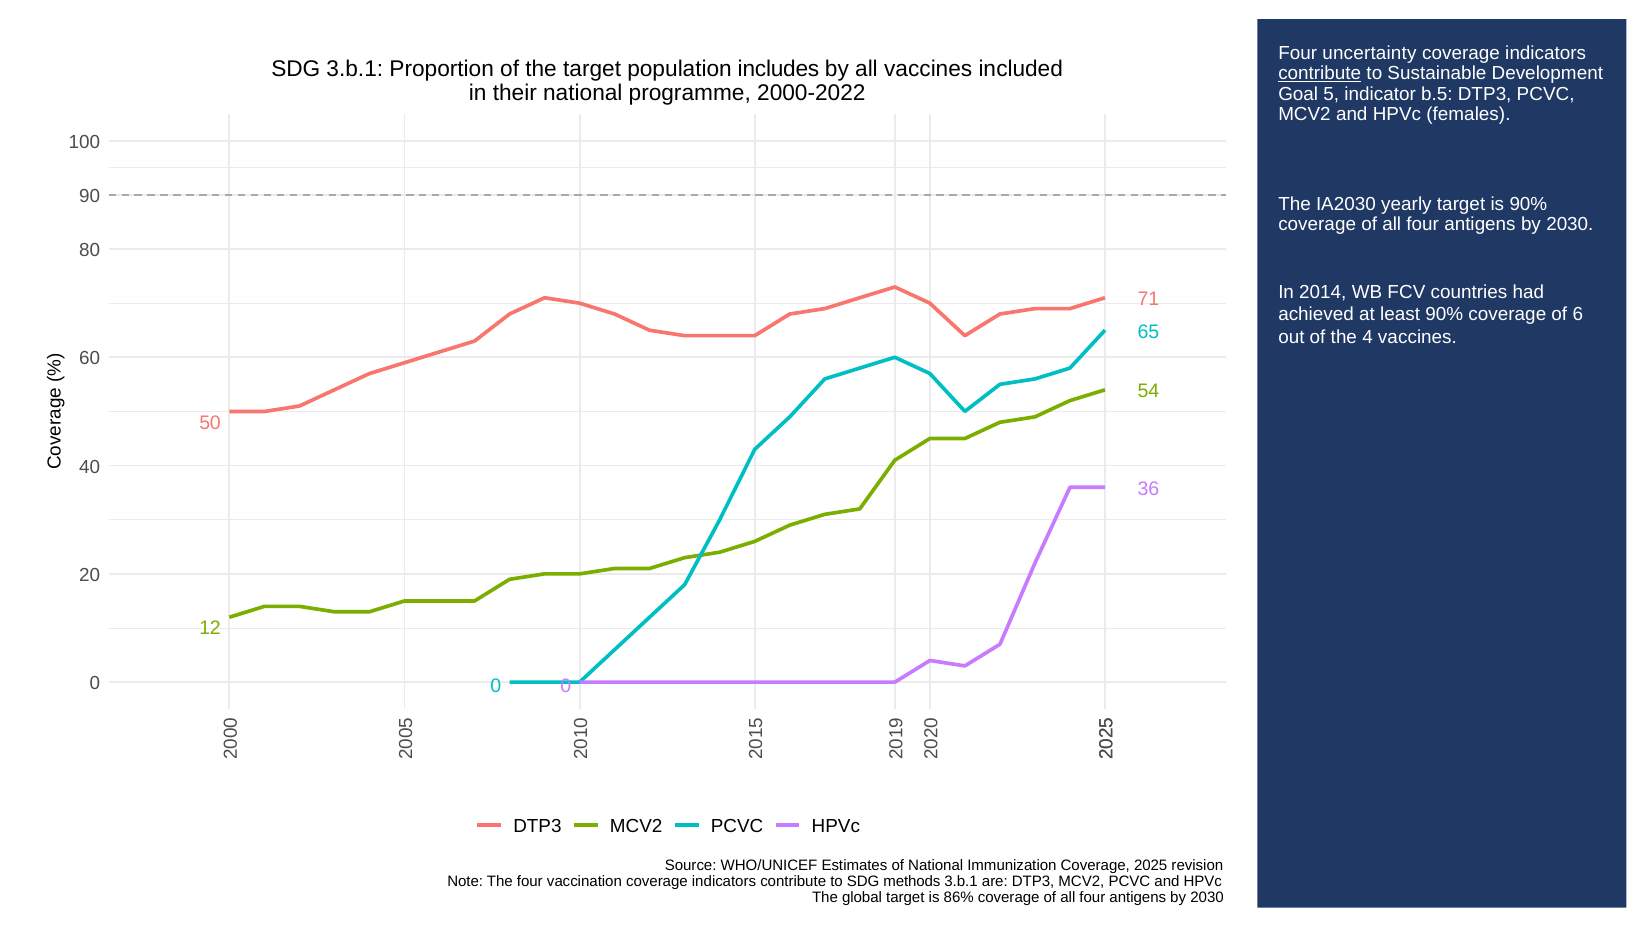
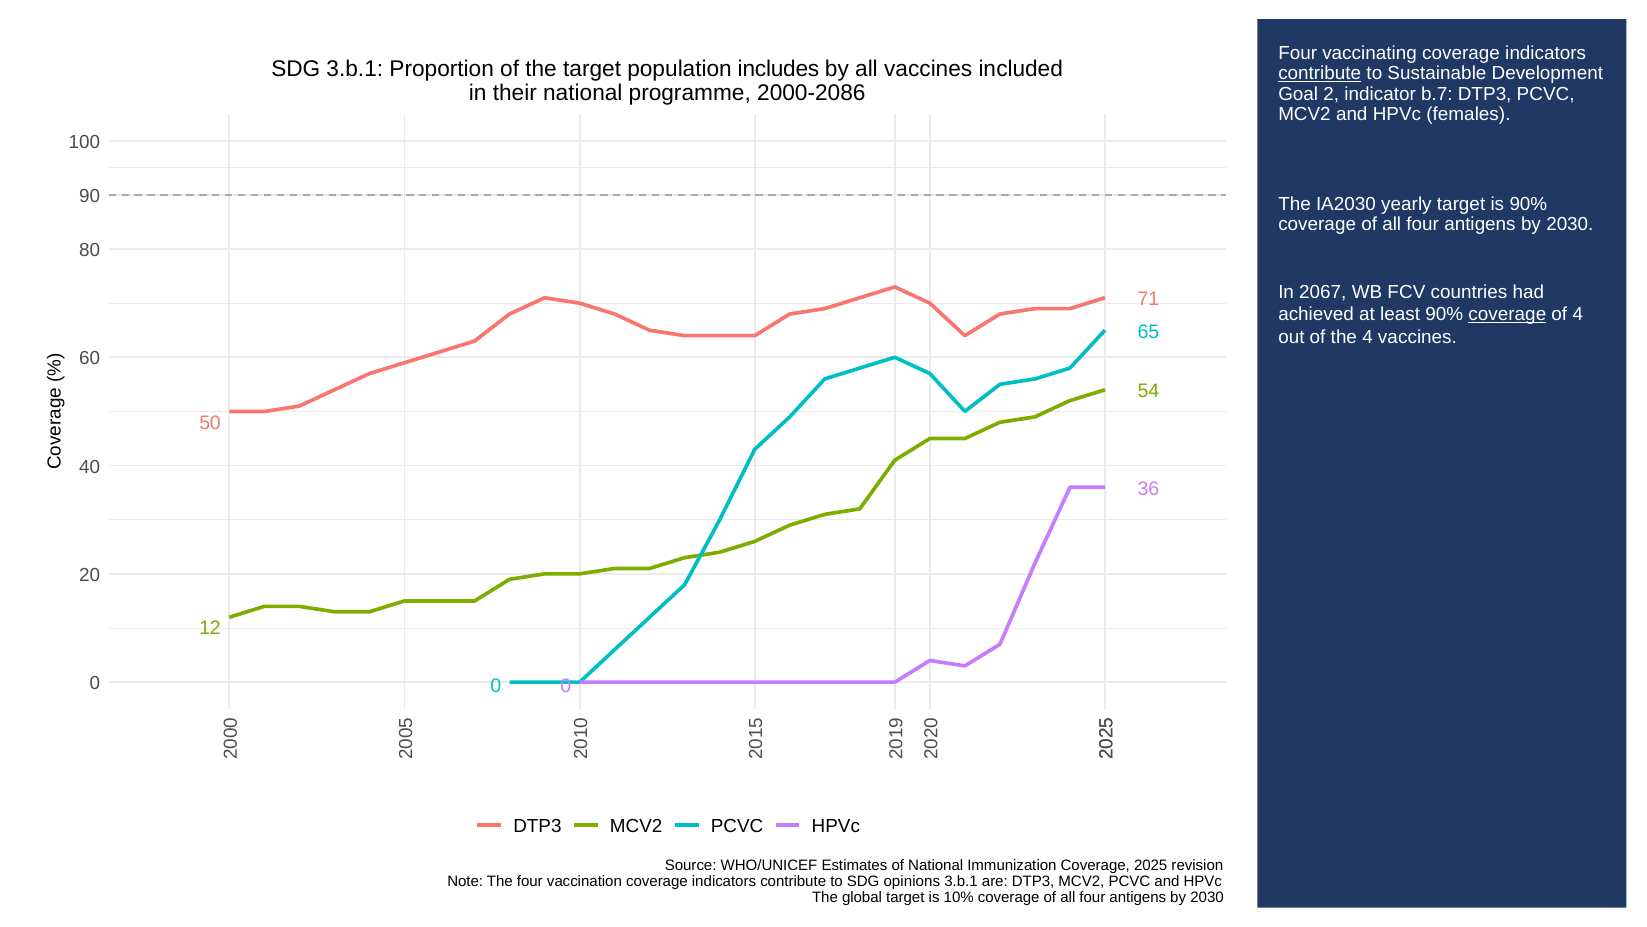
uncertainty: uncertainty -> vaccinating (1370, 53)
2000-2022: 2000-2022 -> 2000-2086 (811, 93)
Goal 5: 5 -> 2 (1331, 94)
b.5: b.5 -> b.7 (1437, 94)
2014: 2014 -> 2067 (1323, 292)
coverage underline: none -> present (1507, 314)
of 6: 6 -> 4 (1578, 314)
methods: methods -> opinions (912, 881)
86%: 86% -> 10% (959, 897)
